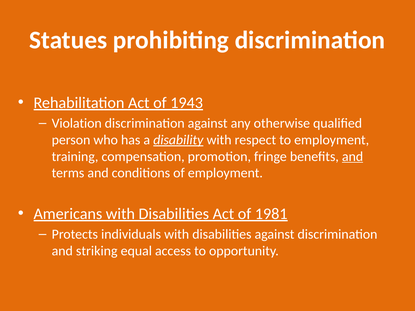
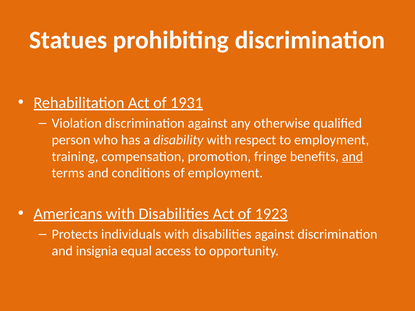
1943: 1943 -> 1931 (187, 103)
disability underline: present -> none (178, 140)
1981: 1981 -> 1923 (271, 214)
striking: striking -> insignia (97, 251)
